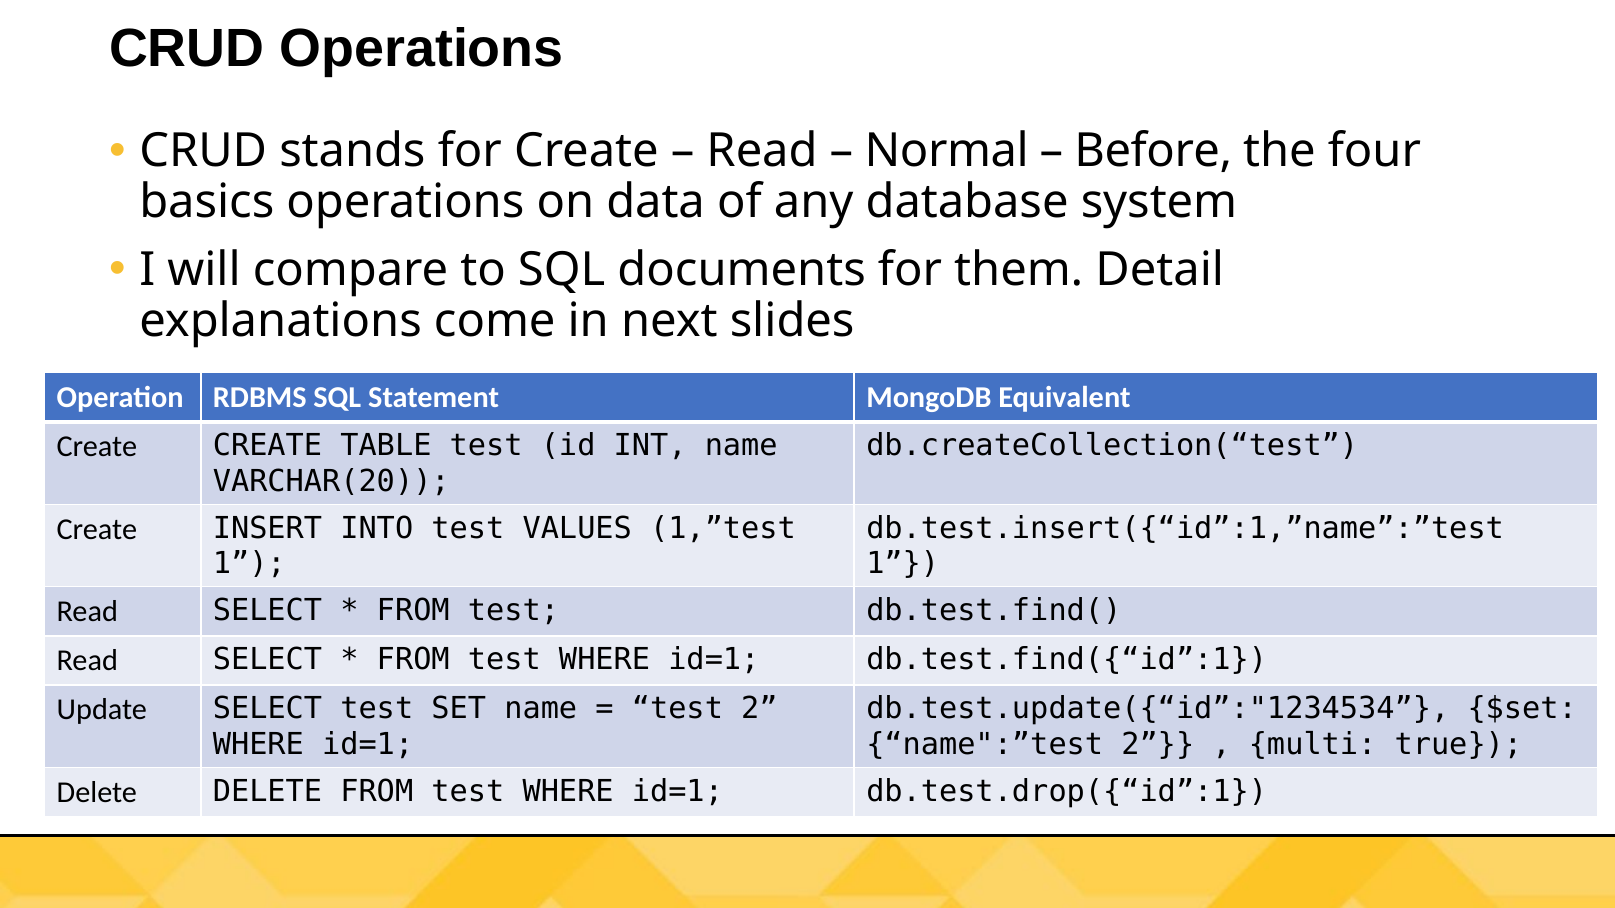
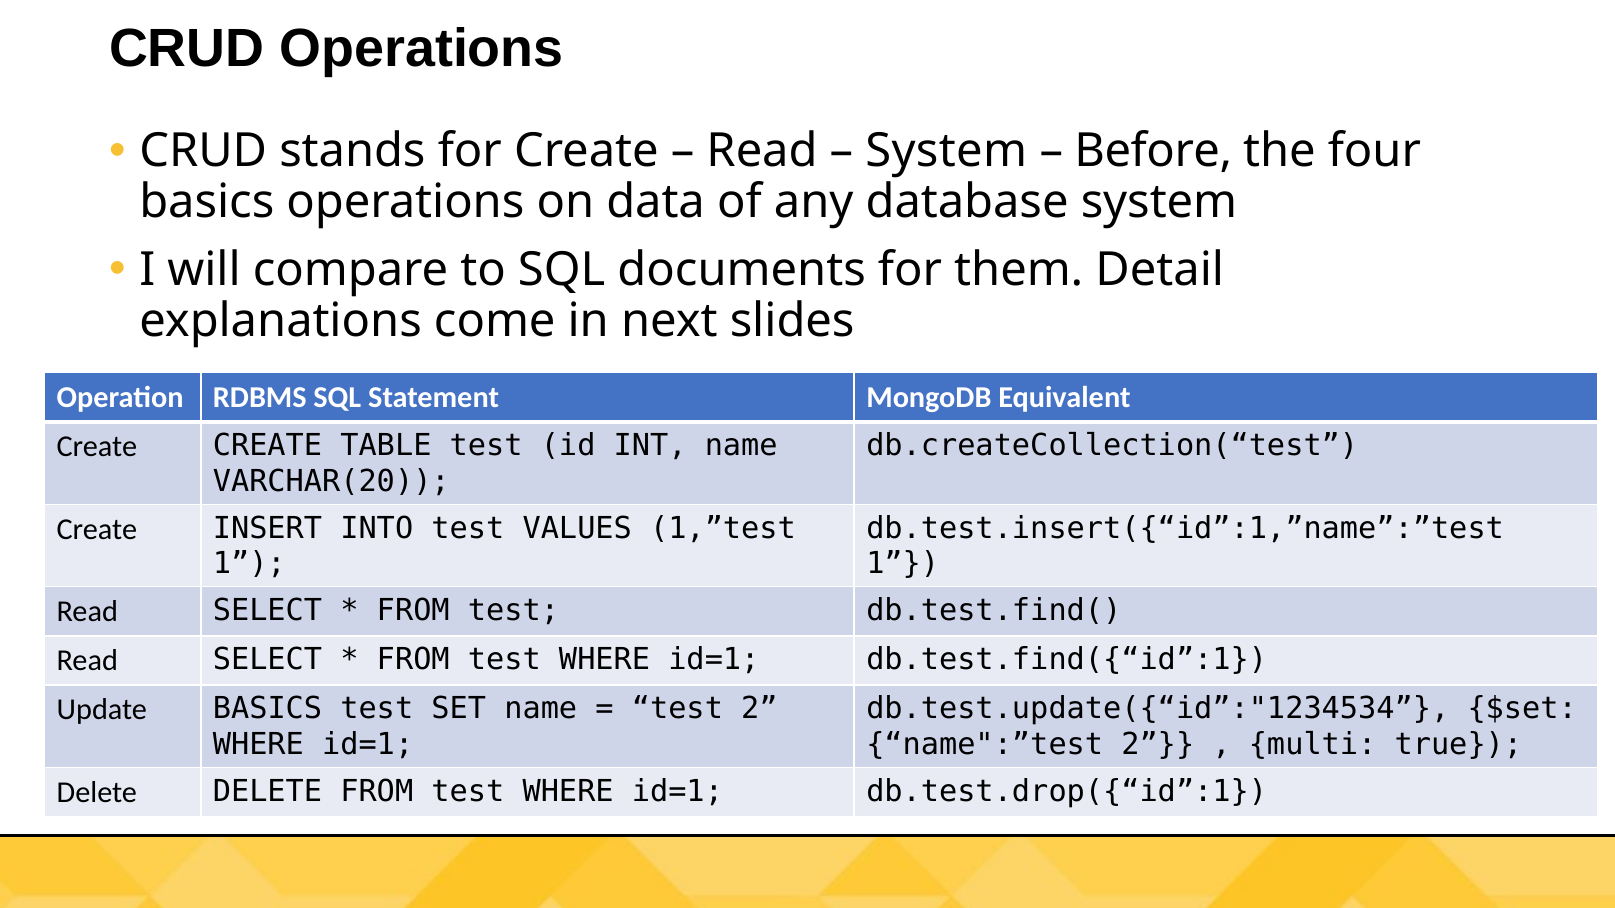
Normal: Normal -> System (946, 151)
Update SELECT: SELECT -> BASICS (268, 709)
